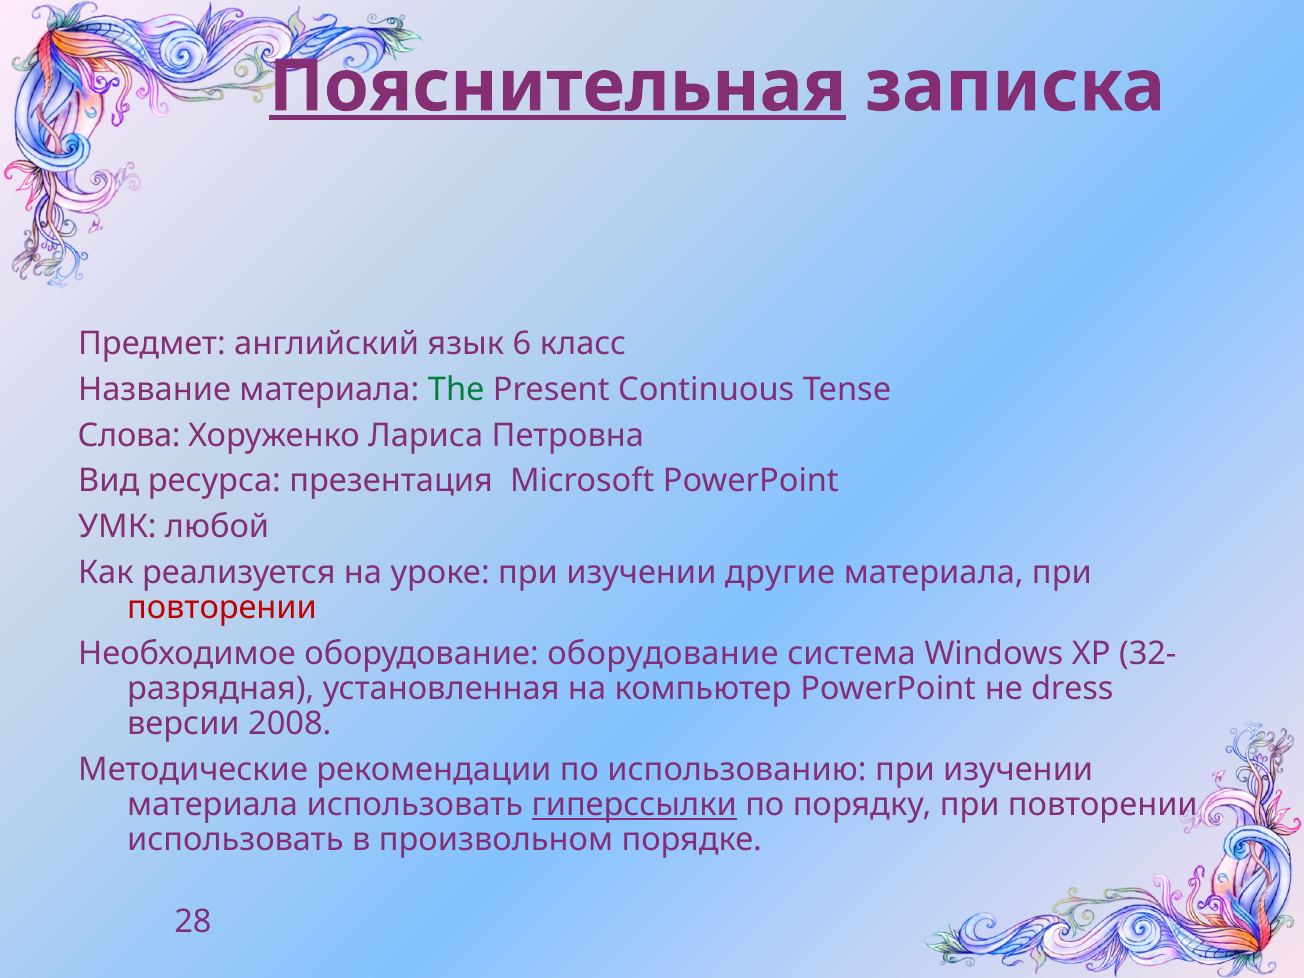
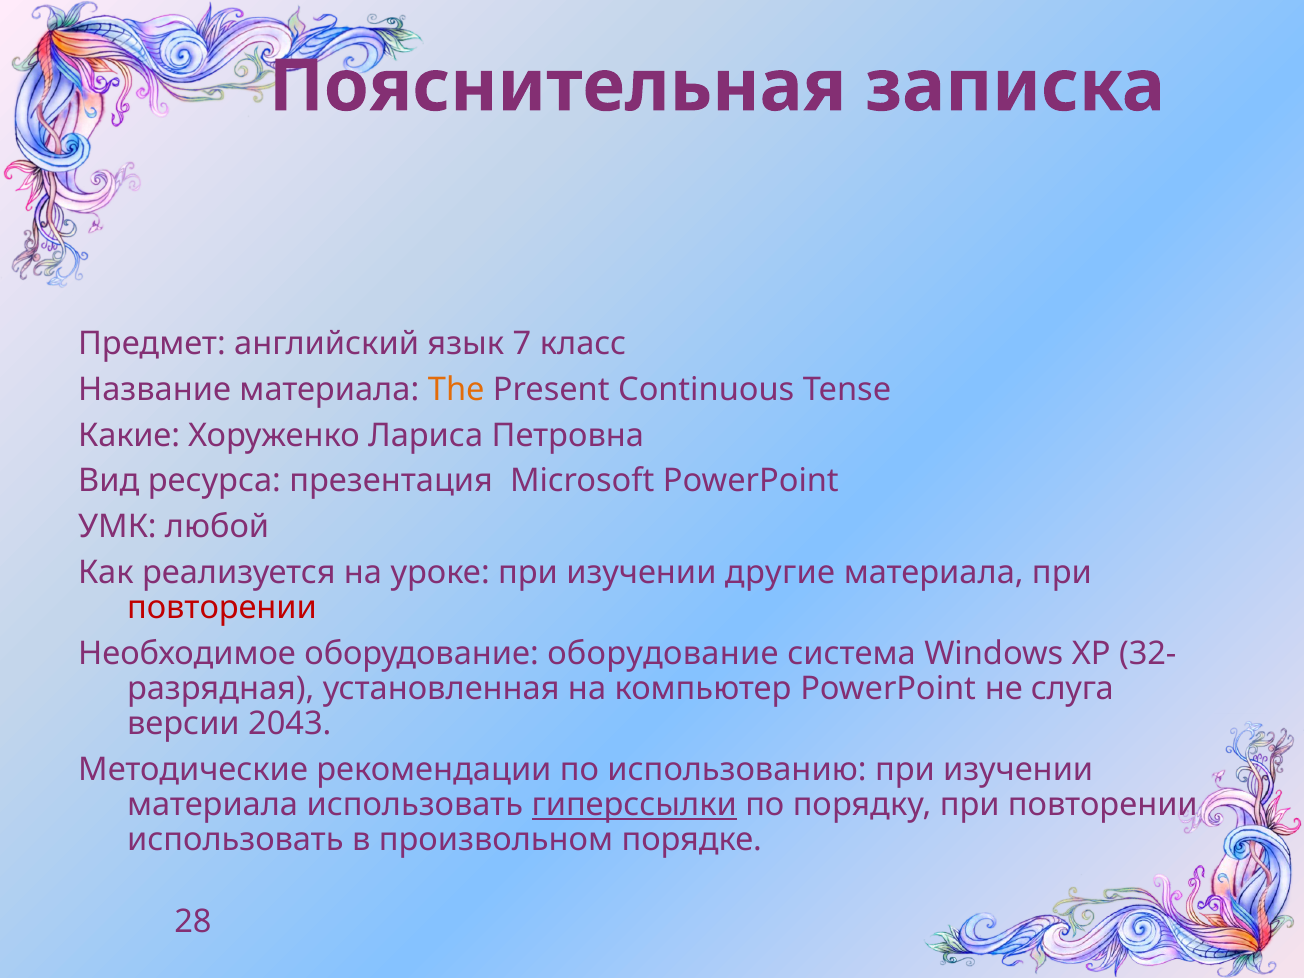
Пояснительная underline: present -> none (558, 87)
6: 6 -> 7 (522, 344)
The colour: green -> orange (456, 390)
Слова: Слова -> Какие (129, 435)
dress: dress -> слуга (1072, 688)
2008: 2008 -> 2043 (290, 724)
